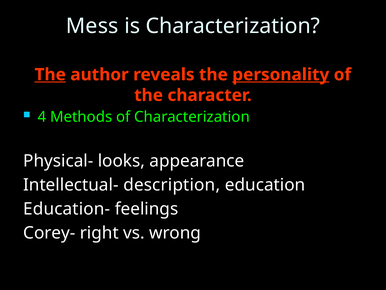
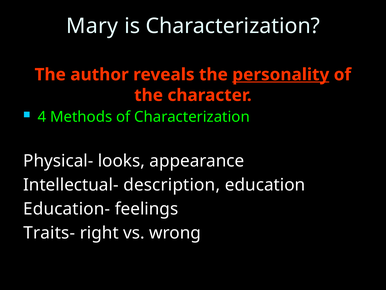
Mess: Mess -> Mary (92, 26)
The underline: present -> none (50, 75)
Corey-: Corey- -> Traits- (49, 233)
